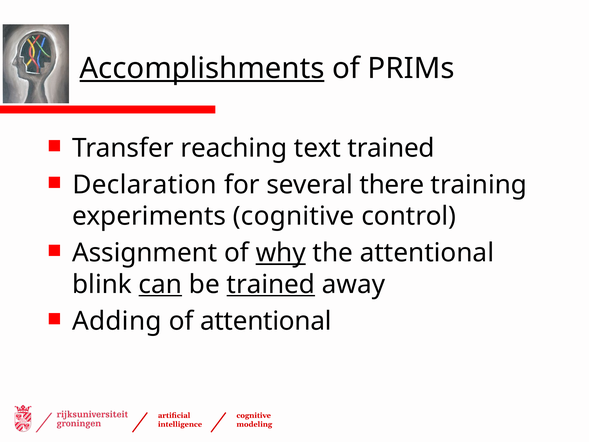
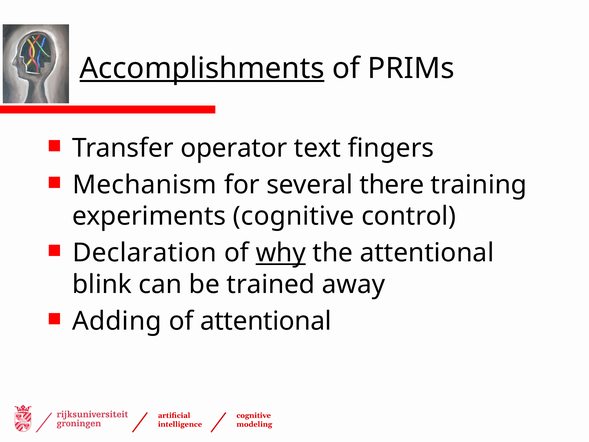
reaching: reaching -> operator (234, 148)
text trained: trained -> fingers (391, 148)
Declaration: Declaration -> Mechanism (145, 185)
Assignment: Assignment -> Declaration (145, 253)
can underline: present -> none (160, 284)
trained underline: present -> none (271, 284)
